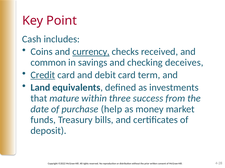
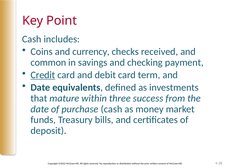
currency underline: present -> none (91, 52)
deceives: deceives -> payment (184, 63)
Land: Land -> Date (40, 88)
purchase help: help -> cash (112, 110)
